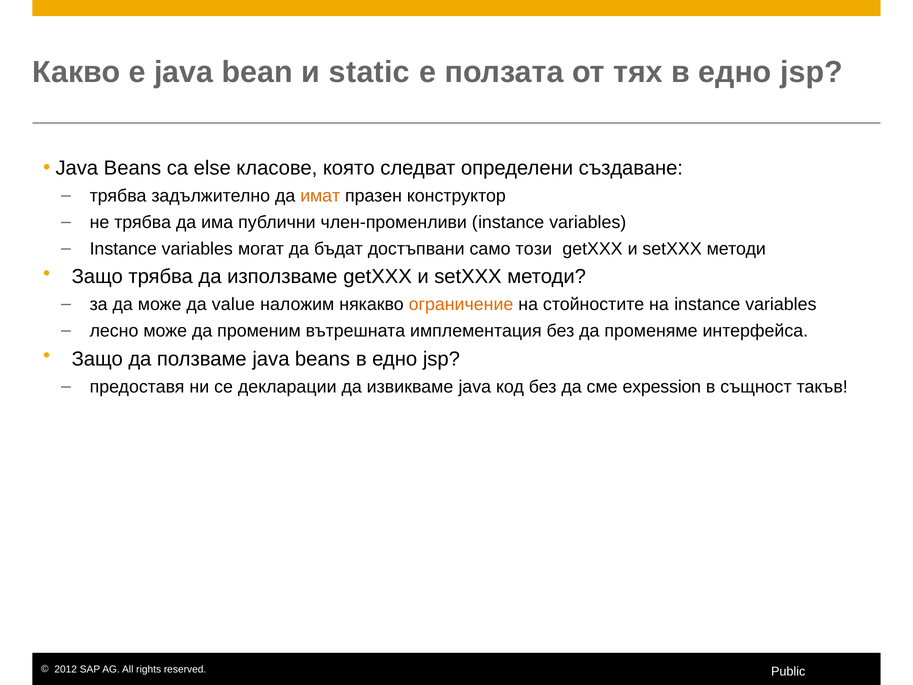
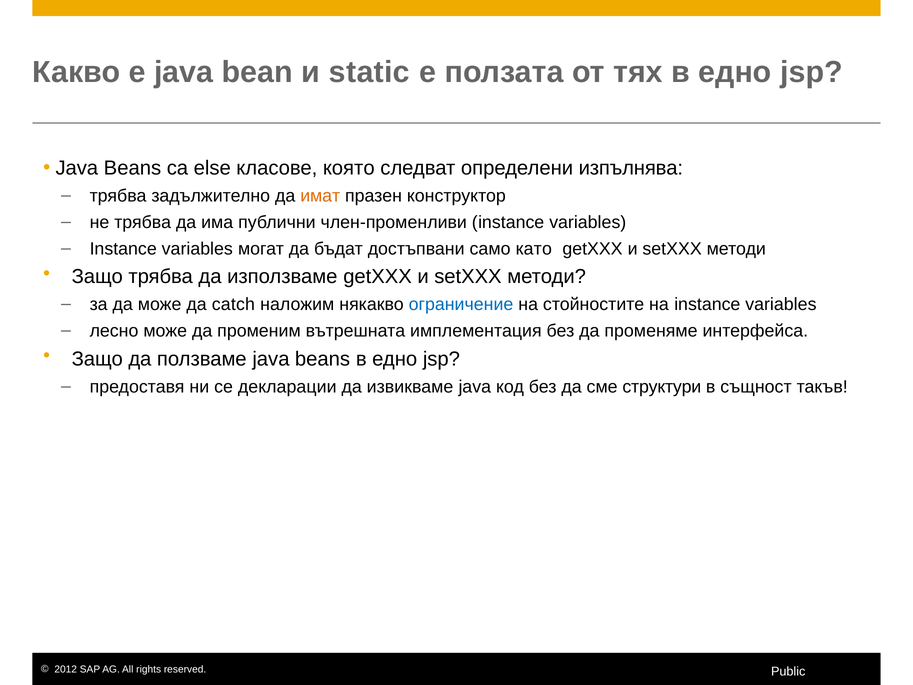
създаване: създаване -> изпълнява (631, 168)
този: този -> като (534, 249)
value: value -> catch (233, 304)
ограничение colour: orange -> blue (461, 304)
expession: expession -> структури (662, 387)
